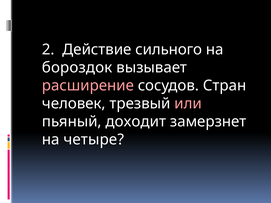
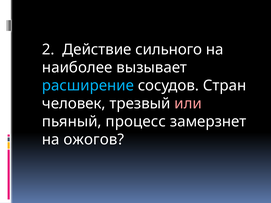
бороздок: бороздок -> наиболее (77, 68)
расширение colour: pink -> light blue (88, 86)
доходит: доходит -> процесс (136, 122)
четыре: четыре -> ожогов (94, 140)
